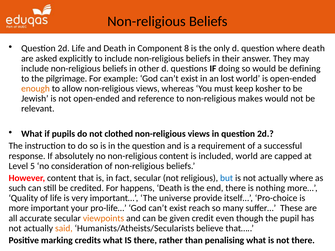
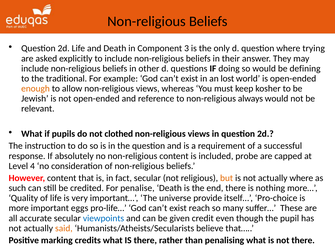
8: 8 -> 3 (187, 48)
where death: death -> trying (314, 48)
pilgrimage: pilgrimage -> traditional (67, 79)
makes: makes -> always (250, 99)
included world: world -> probe (247, 156)
5: 5 -> 4 (32, 166)
but colour: blue -> orange (227, 178)
happens: happens -> penalise (137, 188)
your: your -> eggs (80, 208)
viewpoints colour: orange -> blue (104, 218)
